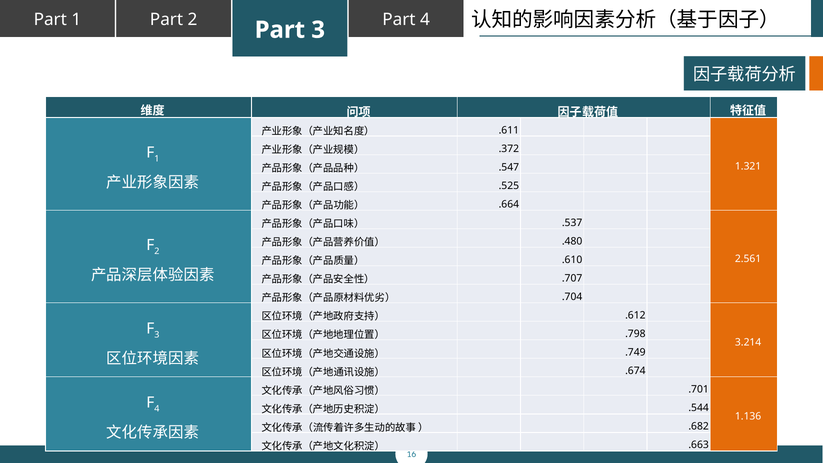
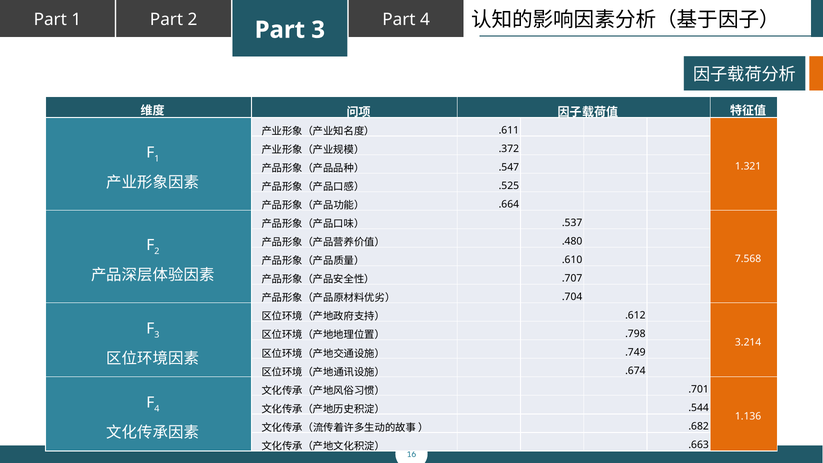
2.561: 2.561 -> 7.568 (748, 259)
